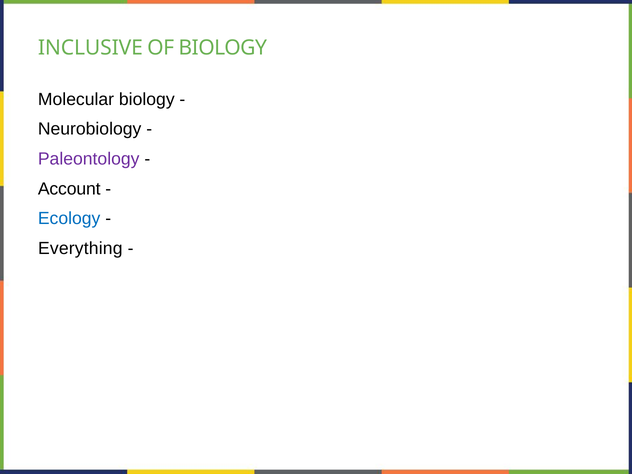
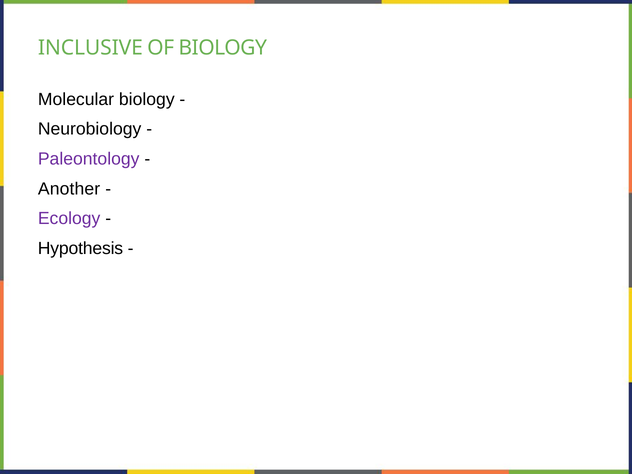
Account: Account -> Another (69, 189)
Ecology colour: blue -> purple (69, 219)
Everything: Everything -> Hypothesis (80, 248)
